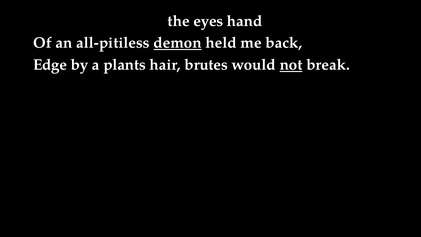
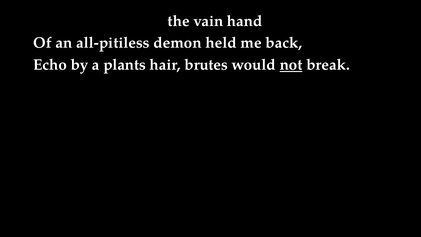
eyes: eyes -> vain (208, 21)
demon underline: present -> none (178, 43)
Edge: Edge -> Echo (50, 65)
